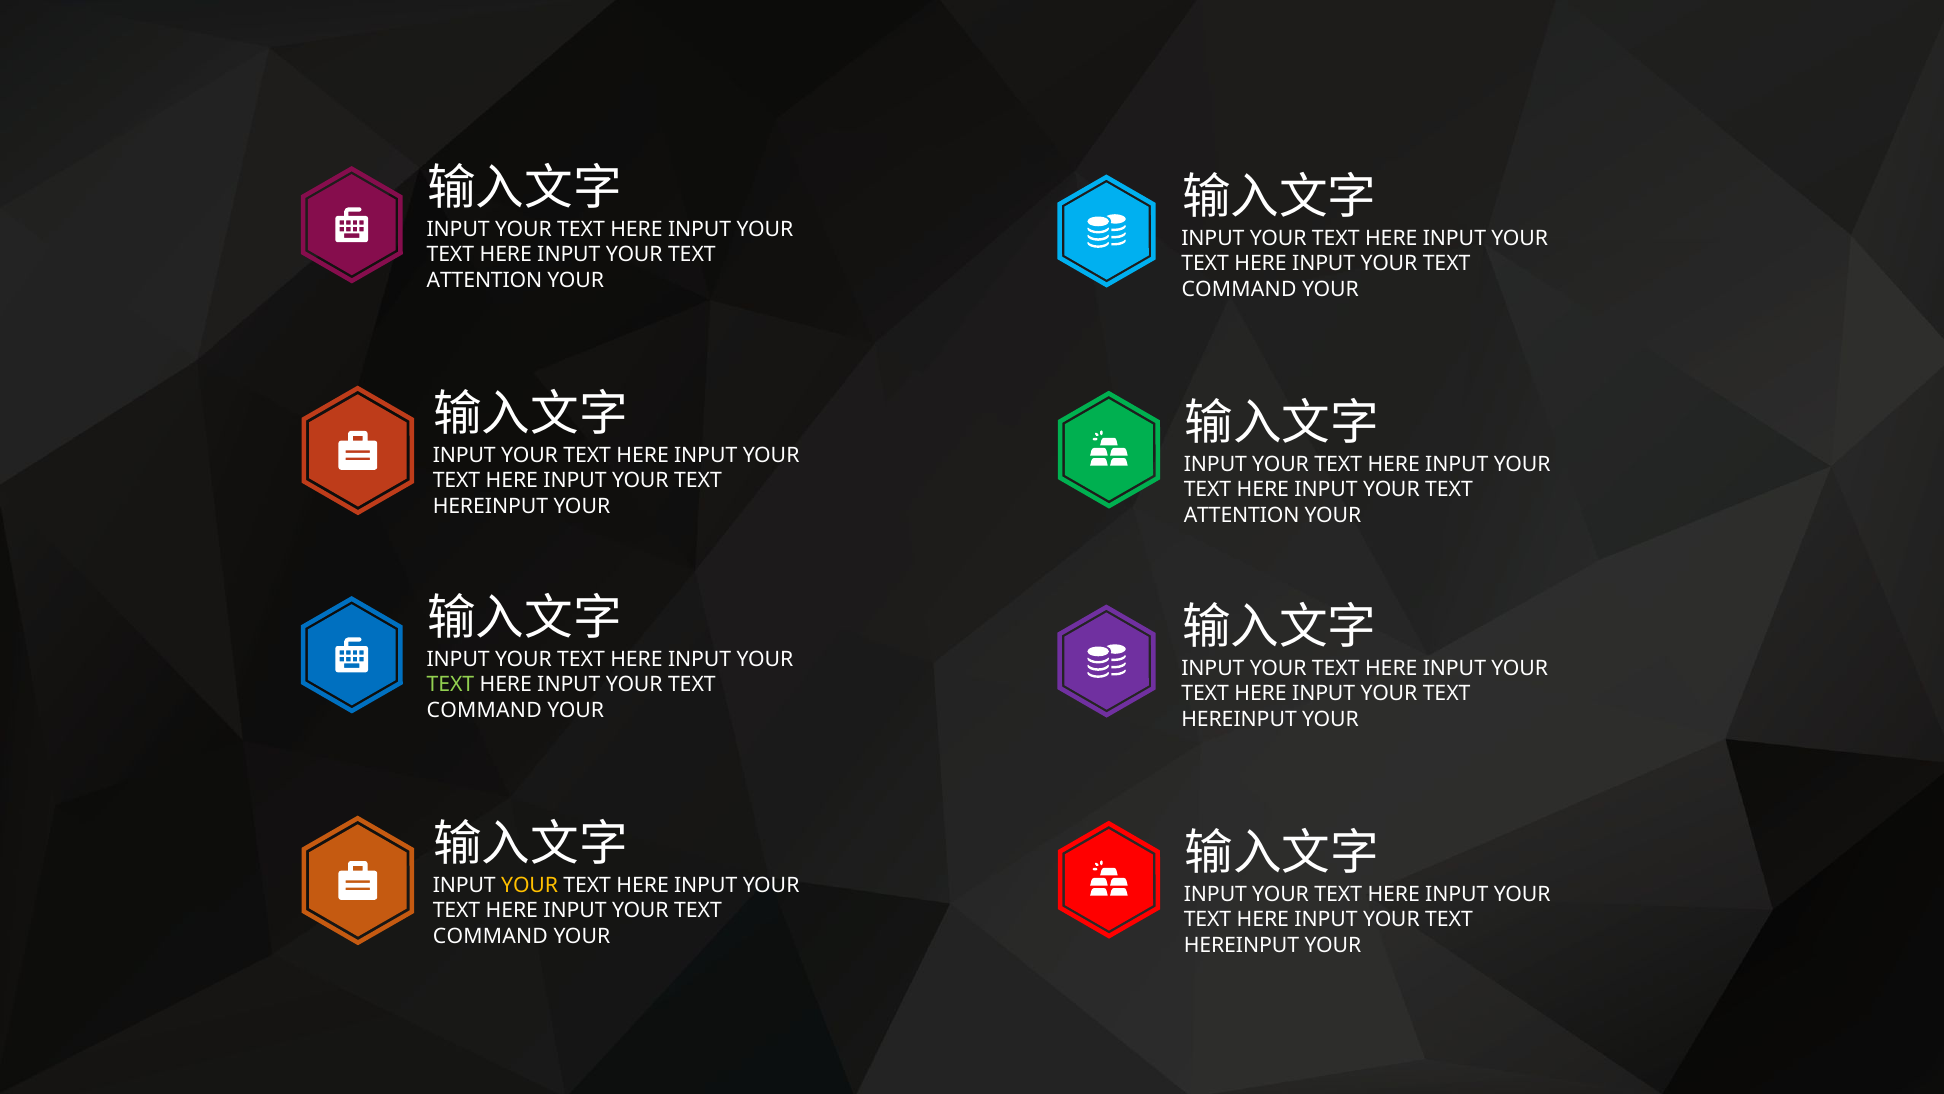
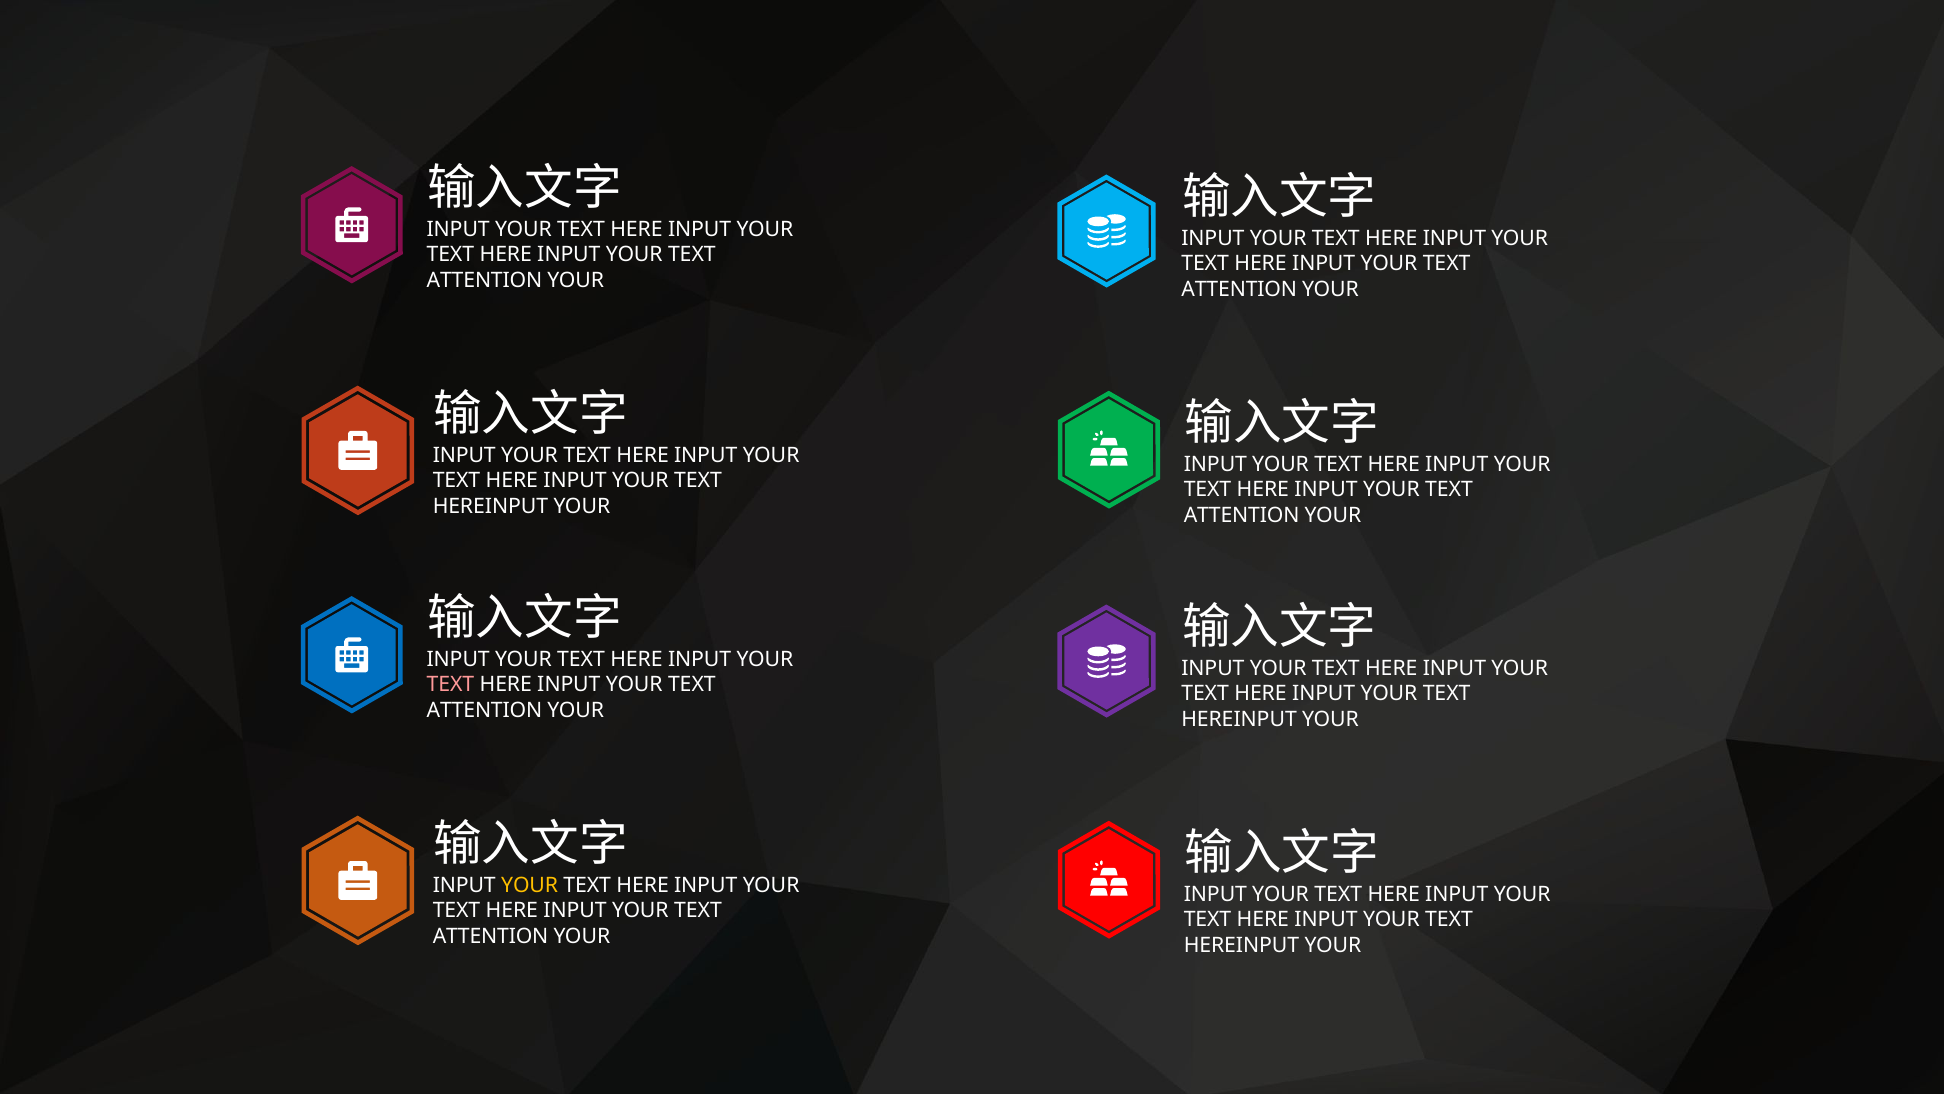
COMMAND: COMMAND -> ATTENTION (1239, 289)
TEXT colour: light green -> pink (450, 684)
COMMAND: COMMAND -> ATTENTION (484, 710)
COMMAND: COMMAND -> ATTENTION (491, 936)
